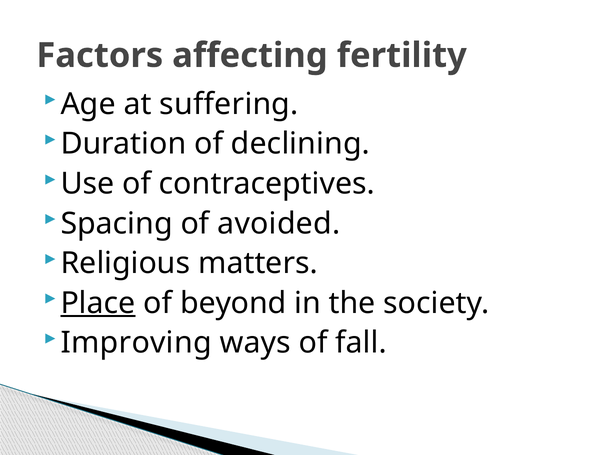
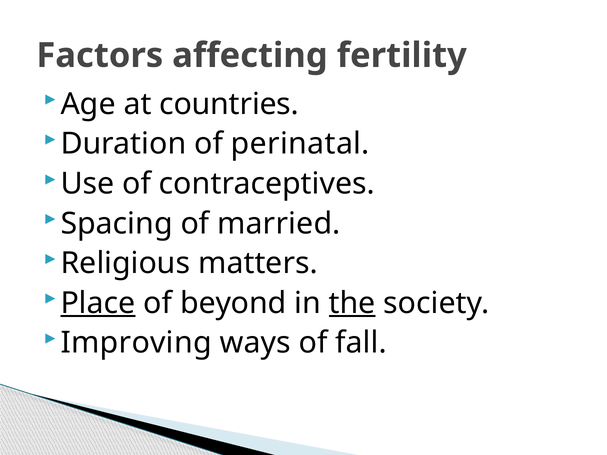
suffering: suffering -> countries (229, 104)
declining: declining -> perinatal (300, 144)
avoided: avoided -> married (279, 224)
the underline: none -> present (352, 303)
